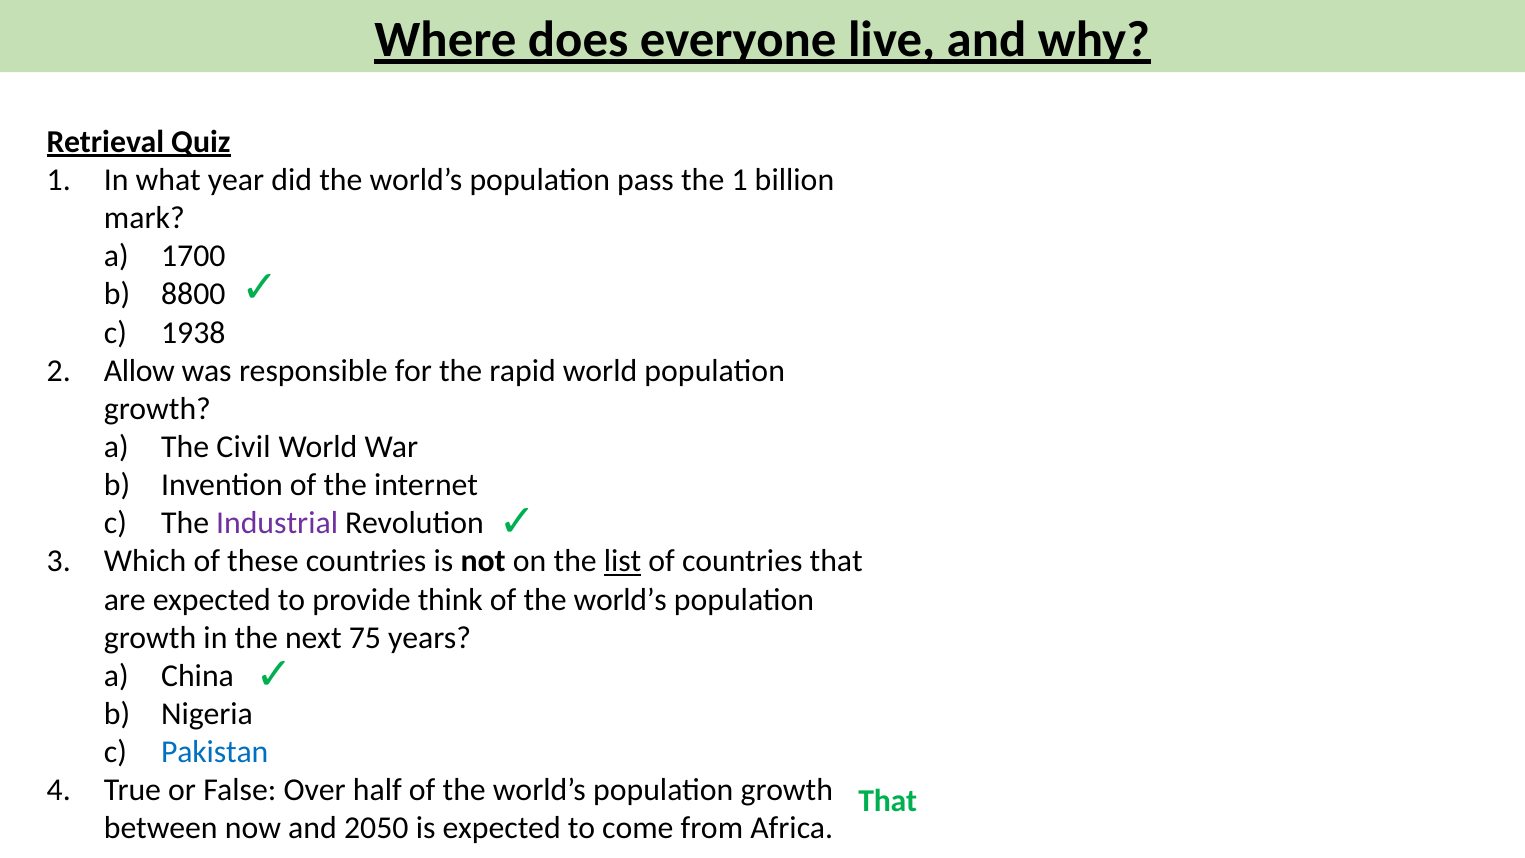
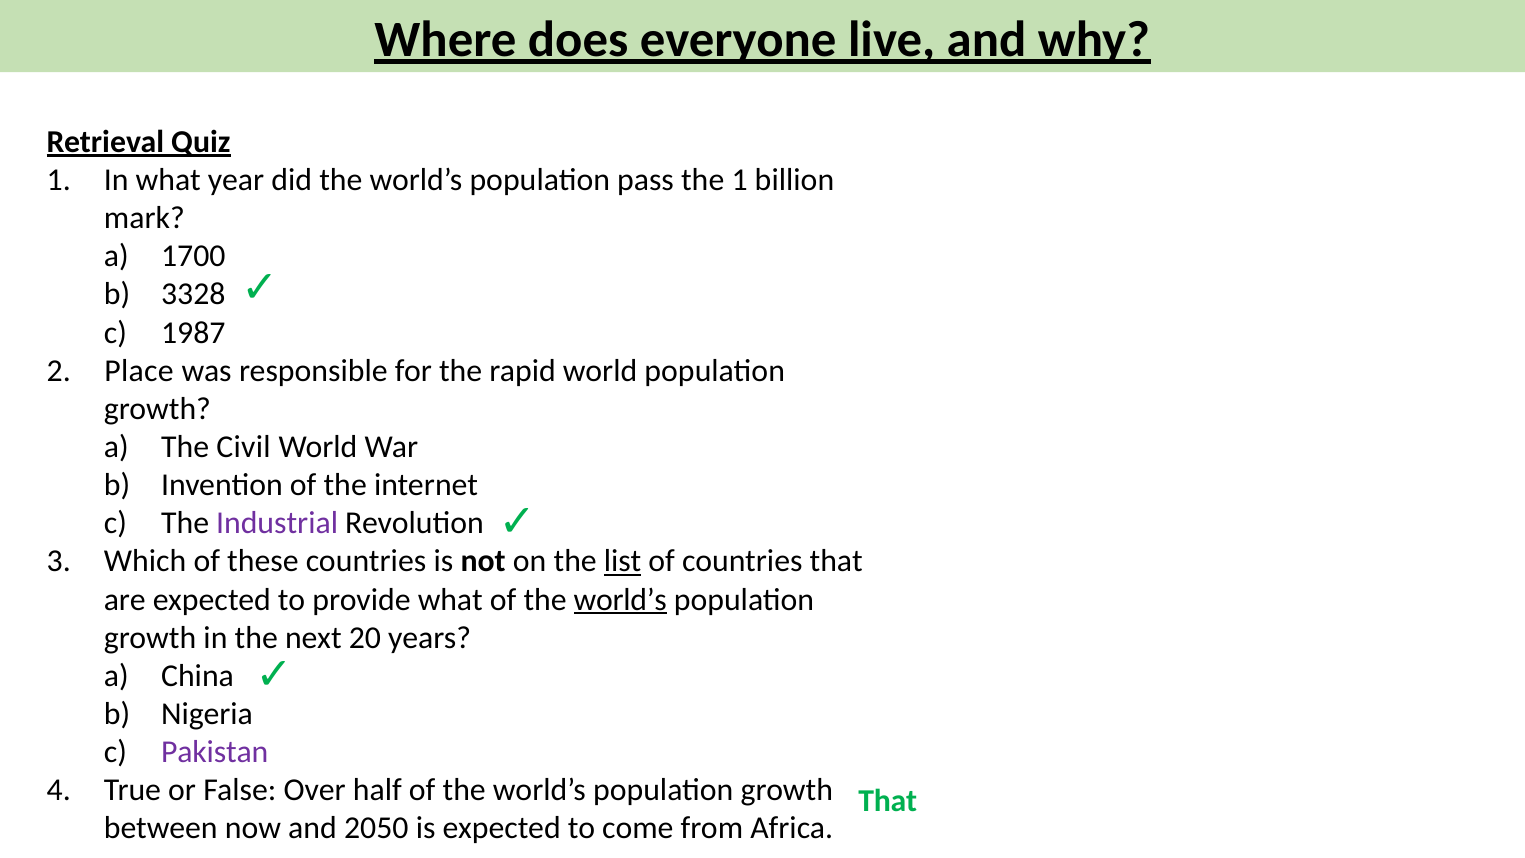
8800: 8800 -> 3328 (193, 294)
1938: 1938 -> 1987 (193, 332)
Allow: Allow -> Place (139, 371)
provide think: think -> what (450, 599)
world’s underline: none -> present (620, 599)
75: 75 -> 20 (365, 638)
Pakistan colour: blue -> purple (215, 752)
